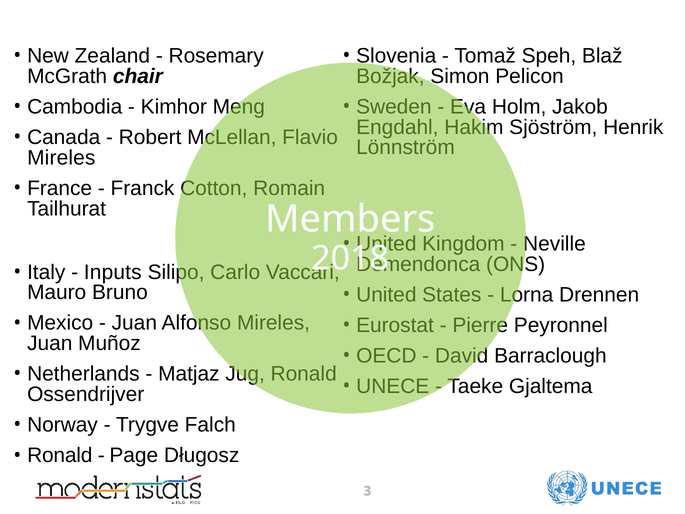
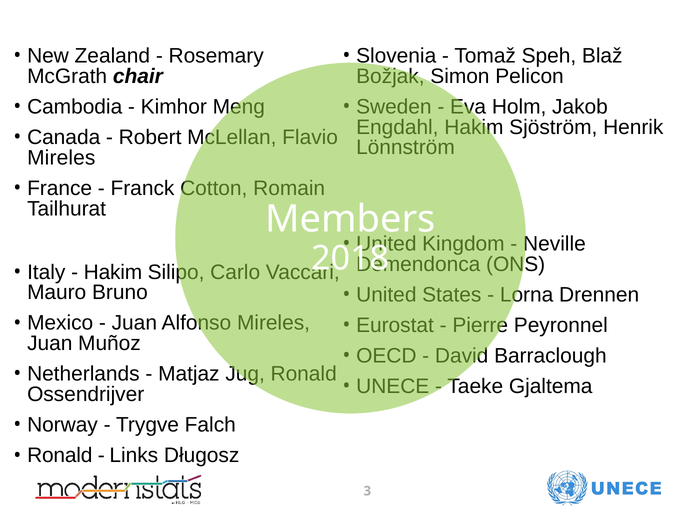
Inputs: Inputs -> Hakim (113, 272)
Page: Page -> Links (134, 455)
